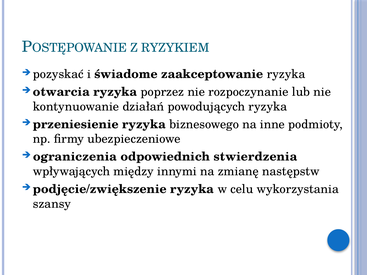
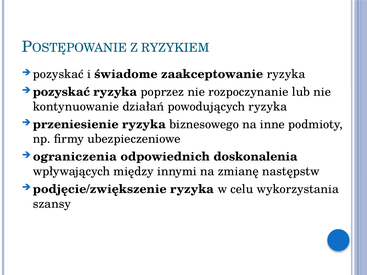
otwarcia: otwarcia -> pozyskać (61, 92)
stwierdzenia: stwierdzenia -> doskonalenia (256, 157)
